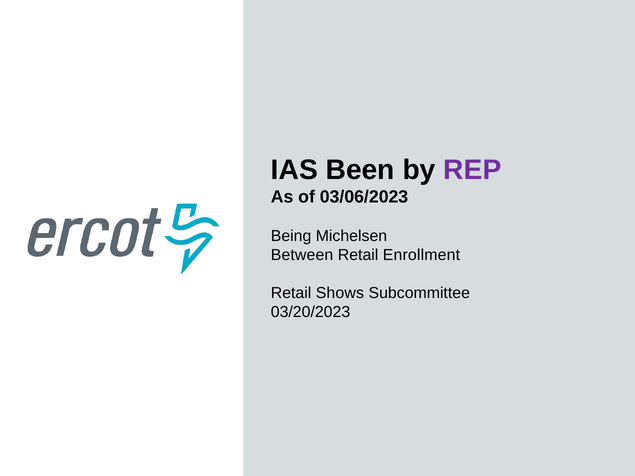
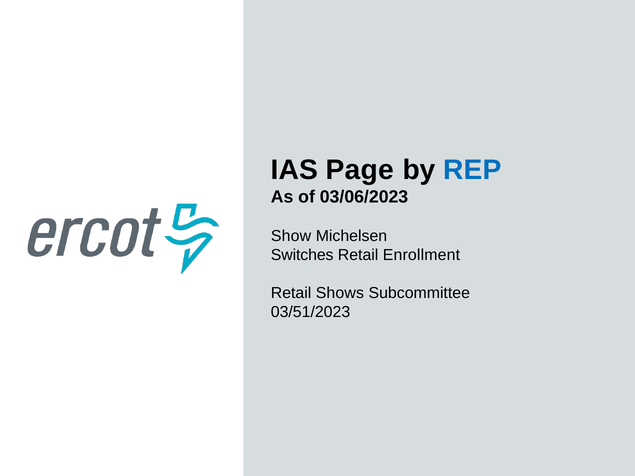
Been: Been -> Page (360, 170)
REP colour: purple -> blue (472, 170)
Being: Being -> Show (291, 236)
Between: Between -> Switches (302, 255)
03/20/2023: 03/20/2023 -> 03/51/2023 (311, 312)
